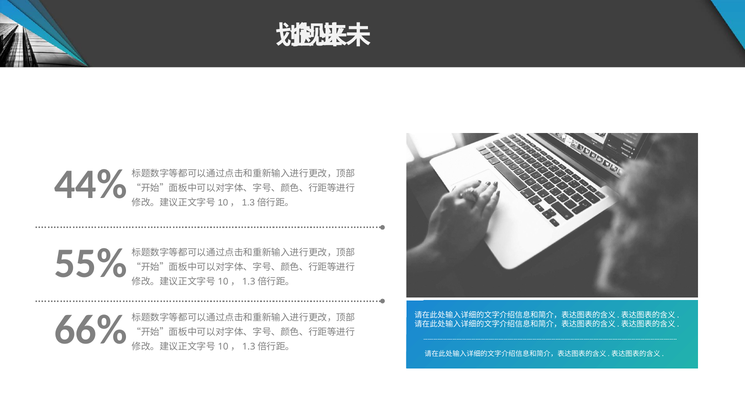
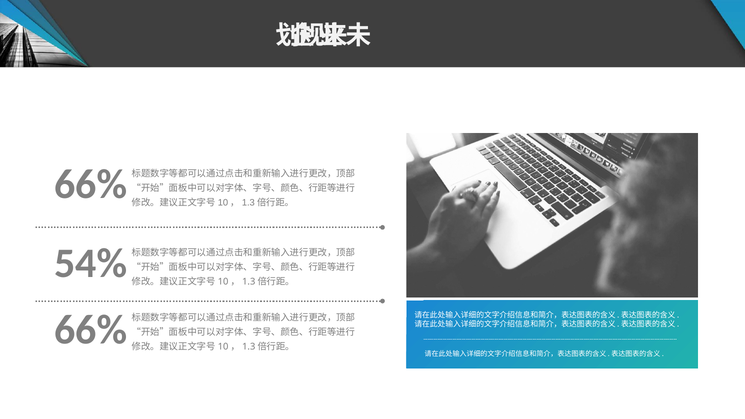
44%: 44% -> 66% (91, 184)
55%: 55% -> 54% (91, 264)
